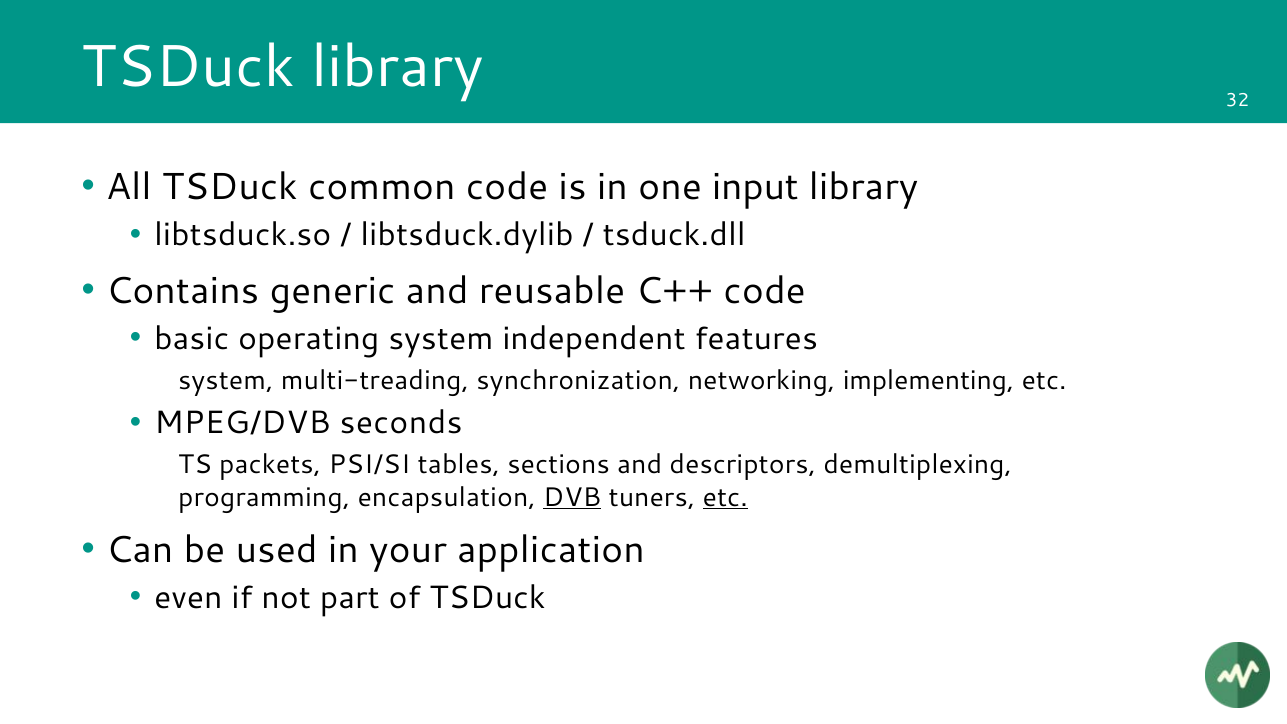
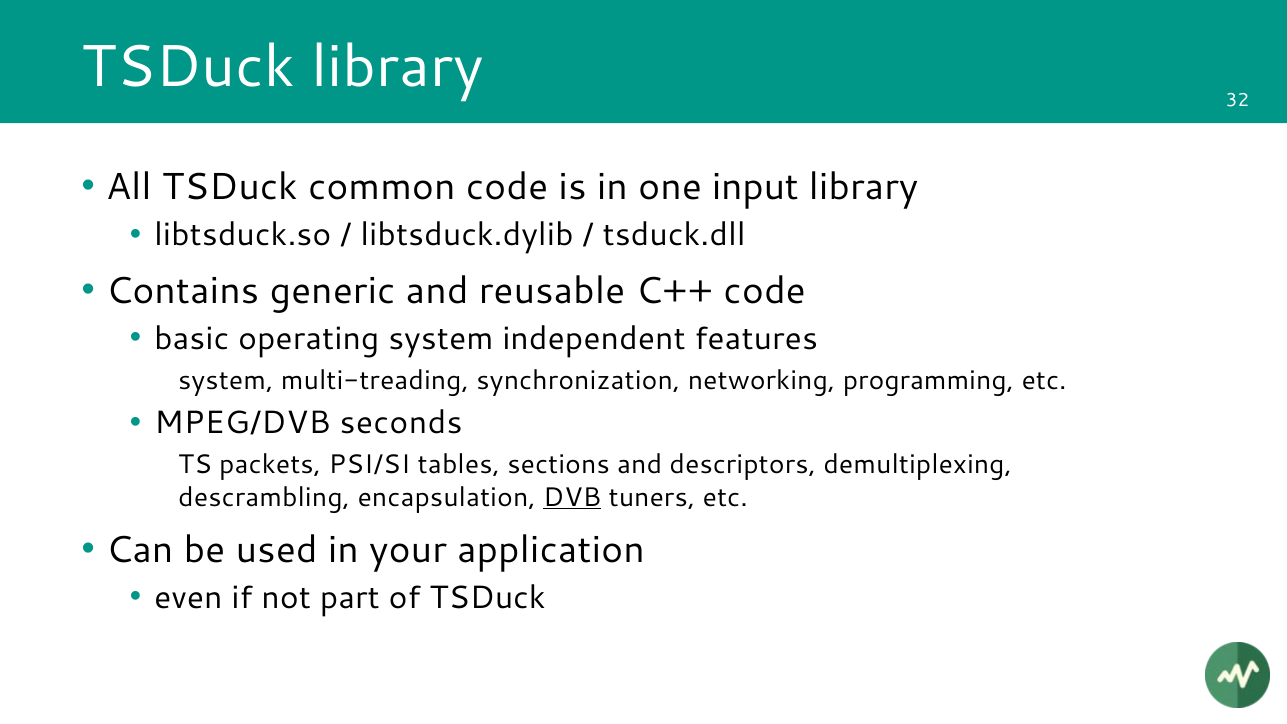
implementing: implementing -> programming (928, 381)
programming: programming -> descrambling (264, 497)
etc underline: present -> none (725, 497)
